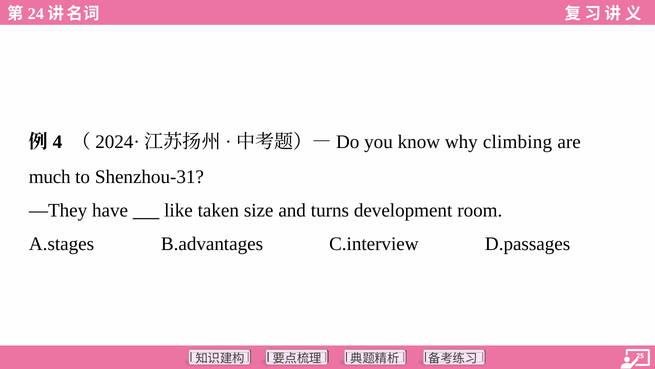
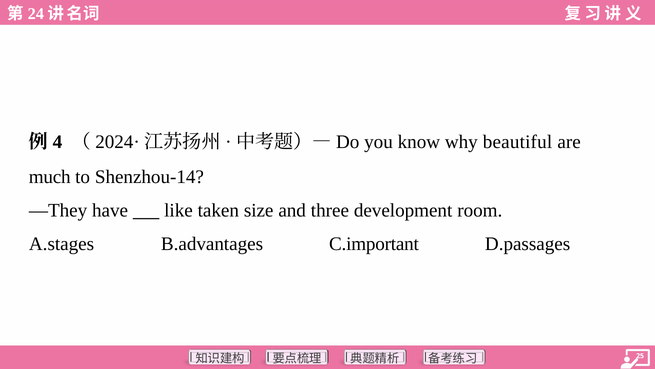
climbing: climbing -> beautiful (518, 142)
Shenzhou-31: Shenzhou-31 -> Shenzhou-14 (149, 177)
turns: turns -> three (330, 210)
C.interview: C.interview -> C.important (374, 243)
